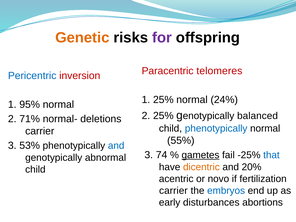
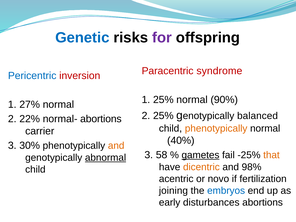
Genetic colour: orange -> blue (82, 38)
telomeres: telomeres -> syndrome (219, 71)
24%: 24% -> 90% (224, 100)
95%: 95% -> 27% (30, 104)
71%: 71% -> 22% (30, 119)
normal- deletions: deletions -> abortions (101, 119)
phenotypically colour: blue -> orange (216, 128)
55%: 55% -> 40% (181, 141)
53%: 53% -> 30% (30, 146)
and colour: blue -> orange (116, 146)
74: 74 -> 58 (162, 155)
that colour: blue -> orange (271, 155)
abnormal underline: none -> present (106, 158)
20%: 20% -> 98% (252, 167)
carrier: carrier -> joining (173, 191)
